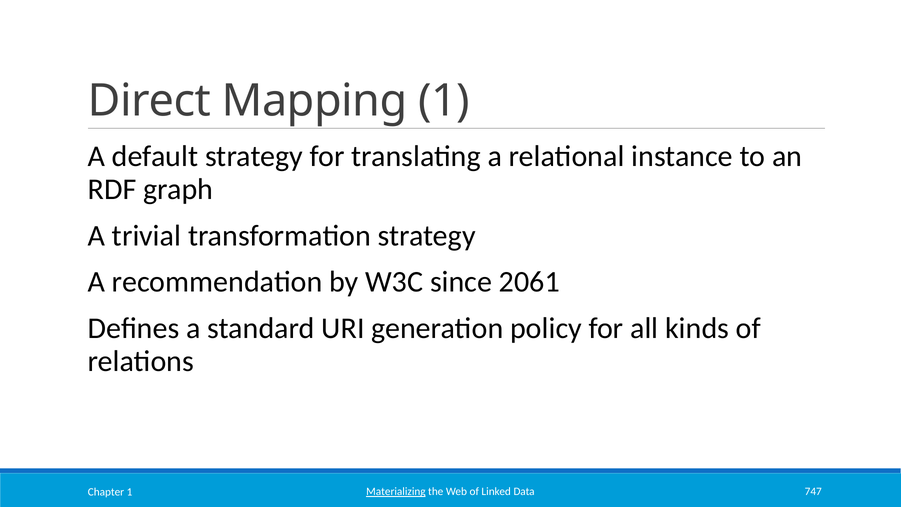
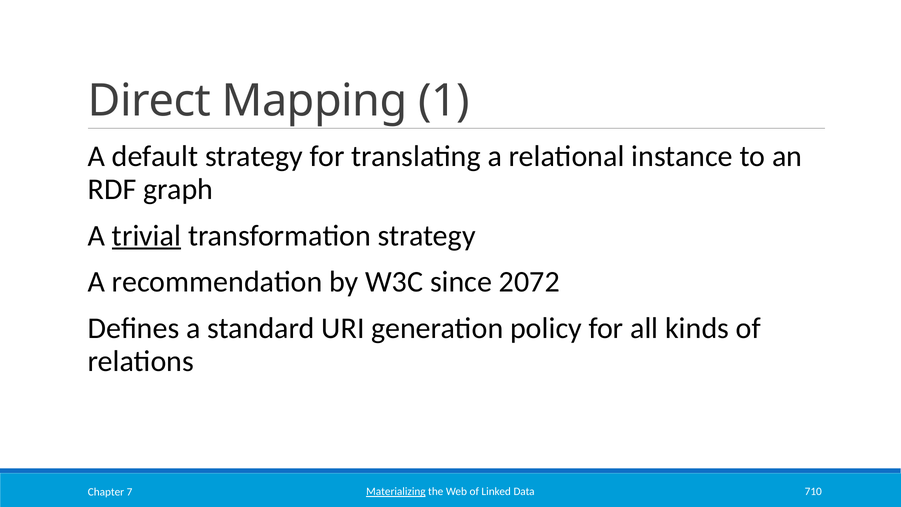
trivial underline: none -> present (147, 236)
2061: 2061 -> 2072 (529, 282)
747: 747 -> 710 (813, 492)
Chapter 1: 1 -> 7 (129, 492)
